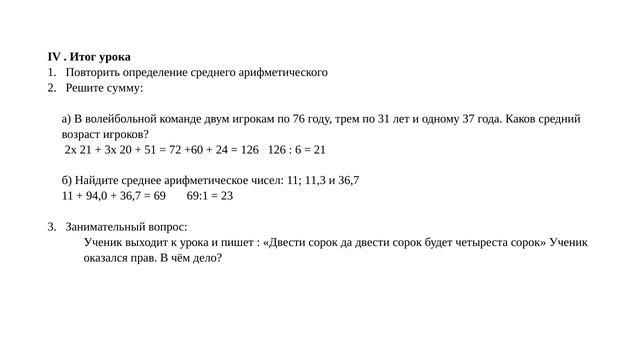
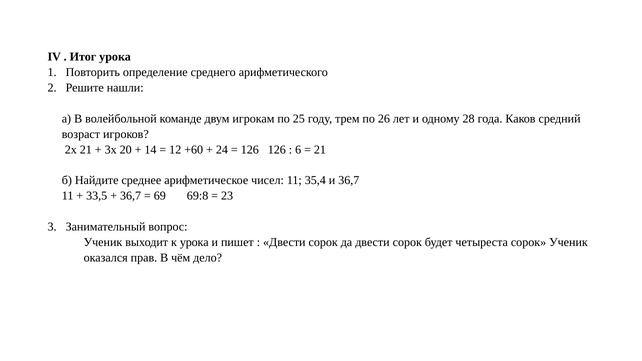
сумму: сумму -> нашли (125, 88)
76: 76 -> 25 (299, 119)
31: 31 -> 26 (384, 119)
37: 37 -> 28 (469, 119)
51: 51 -> 14 (150, 150)
72: 72 -> 12 (175, 150)
11,3: 11,3 -> 35,4 (315, 180)
94,0: 94,0 -> 33,5 (97, 196)
69:1: 69:1 -> 69:8 (198, 196)
